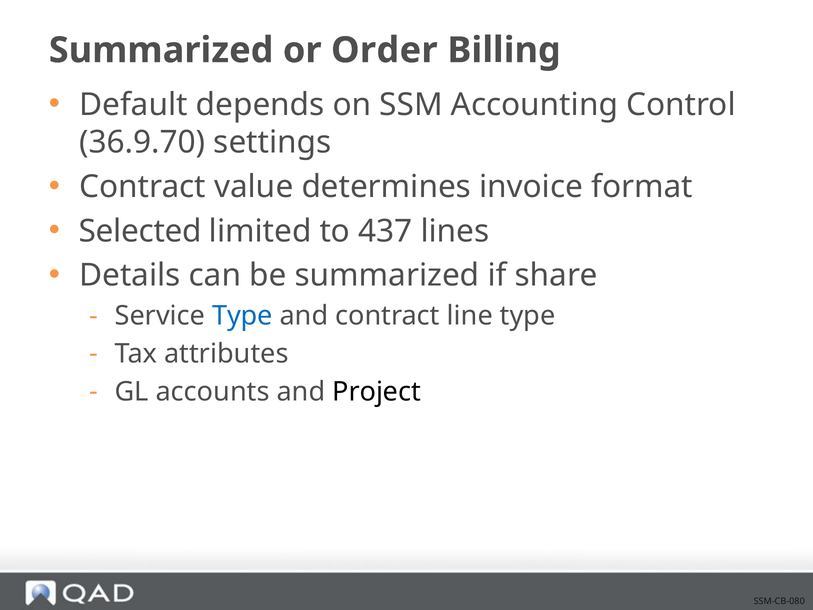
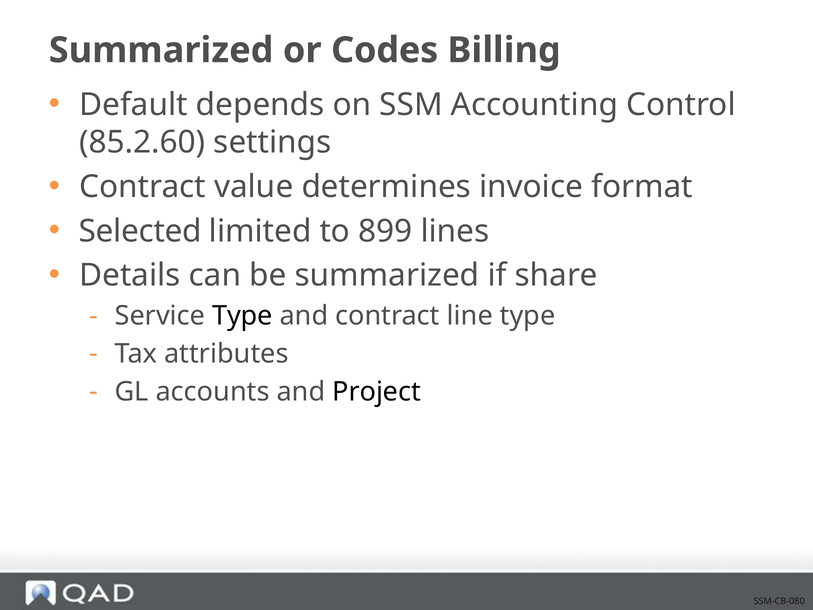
Order: Order -> Codes (385, 50)
36.9.70: 36.9.70 -> 85.2.60 (142, 142)
437: 437 -> 899 (385, 231)
Type colour: blue -> black (242, 316)
